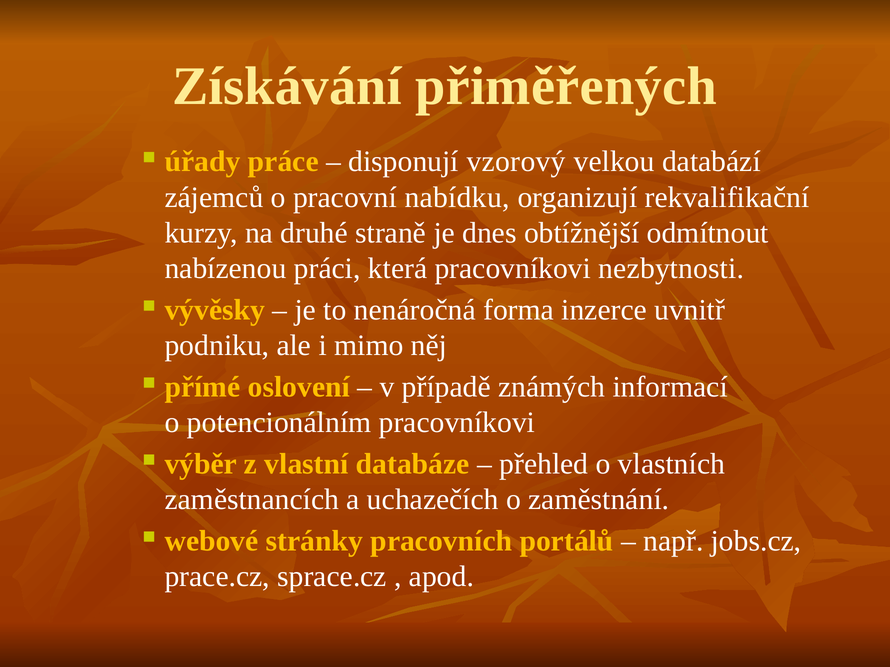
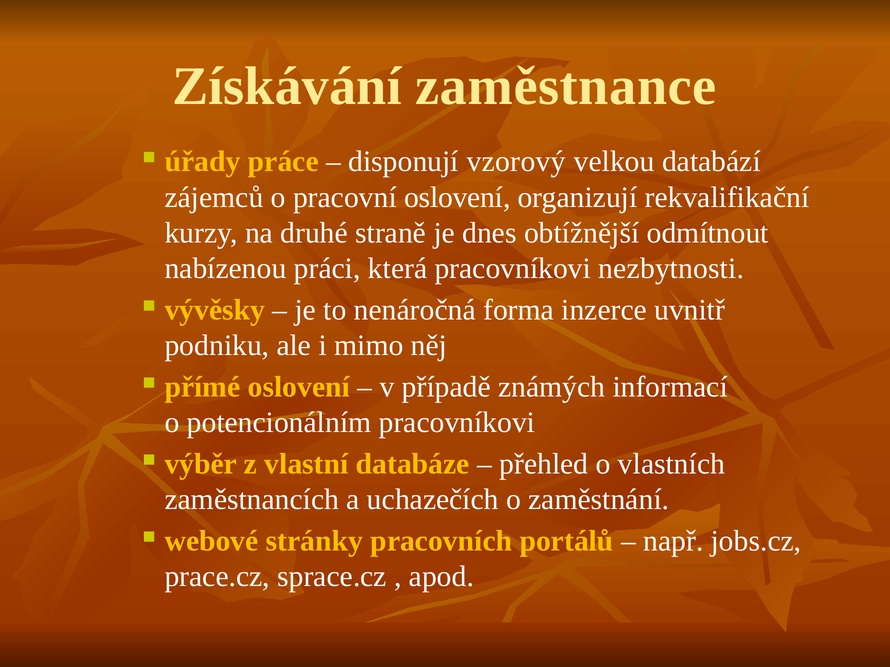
přiměřených: přiměřených -> zaměstnance (566, 86)
pracovní nabídku: nabídku -> oslovení (457, 197)
